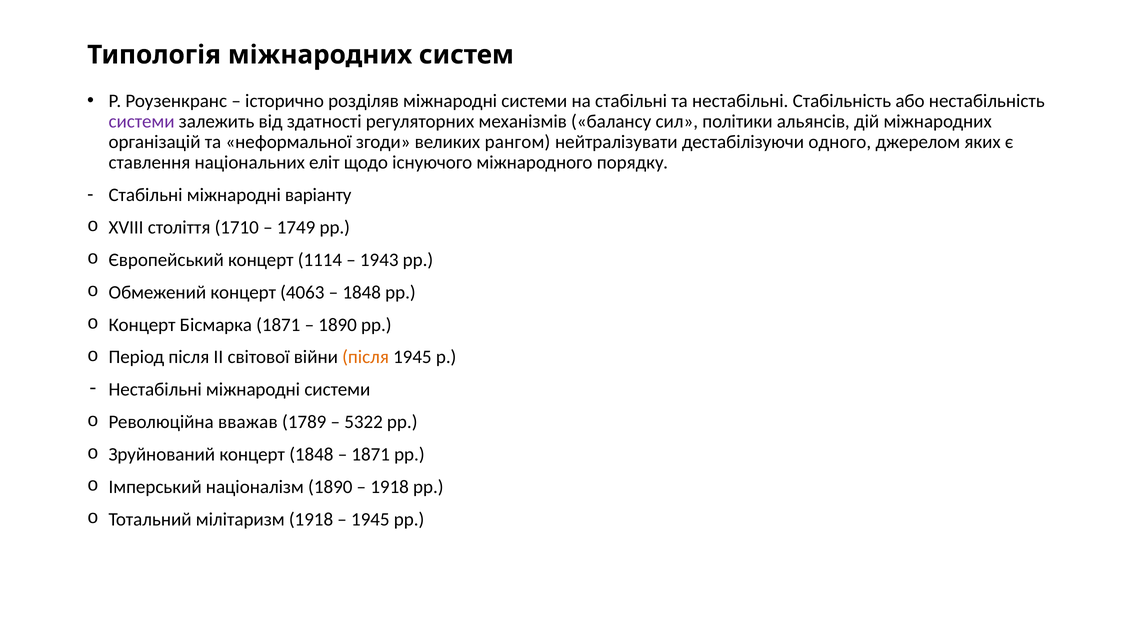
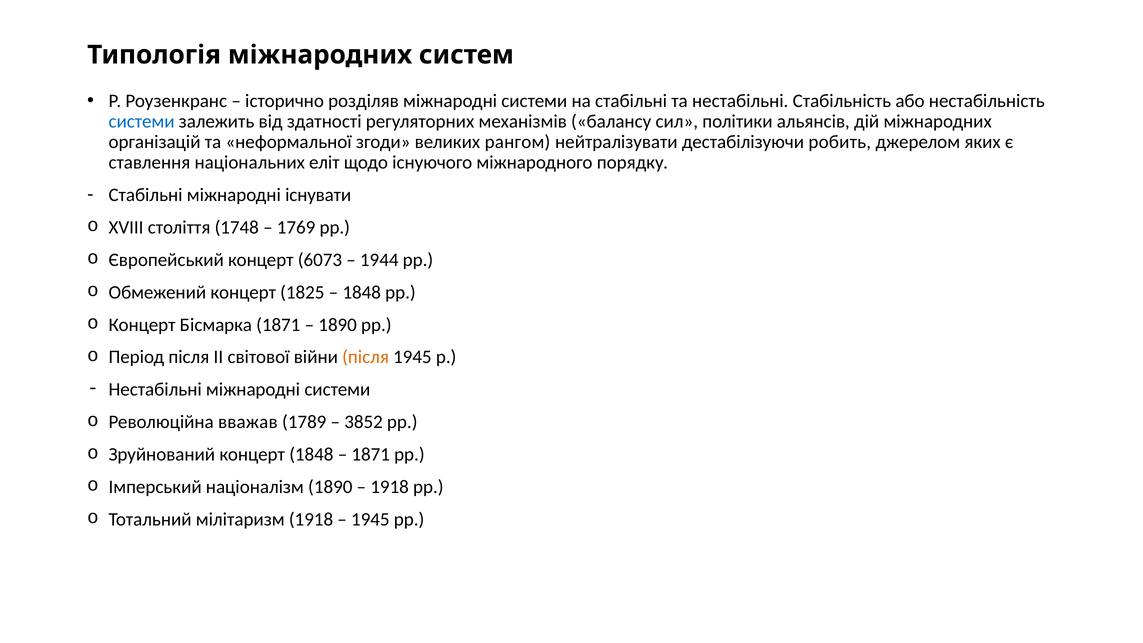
системи colour: purple -> blue (142, 121)
одного: одного -> робить (840, 142)
варіанту: варіанту -> існувати (318, 195)
1710: 1710 -> 1748 (237, 227)
1749: 1749 -> 1769 (296, 227)
1114: 1114 -> 6073 (320, 260)
1943: 1943 -> 1944 (379, 260)
4063: 4063 -> 1825 (302, 292)
5322: 5322 -> 3852 (364, 422)
